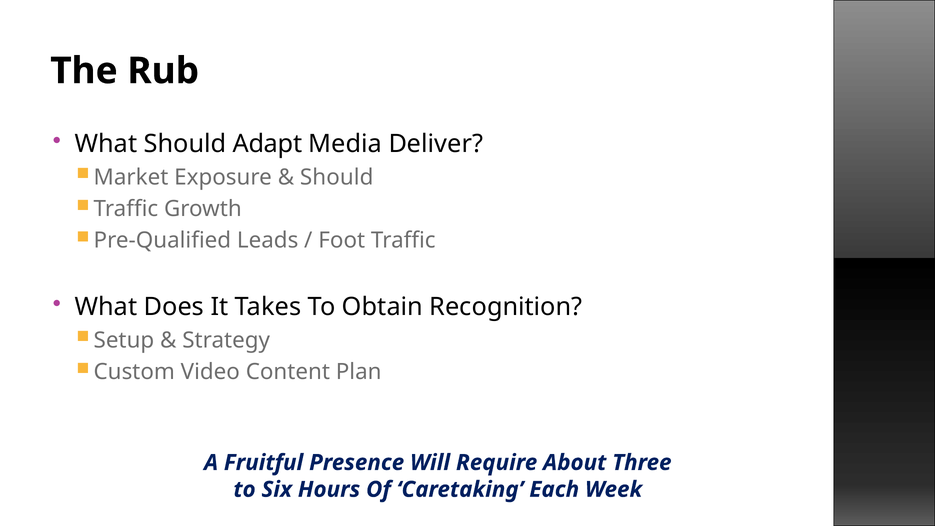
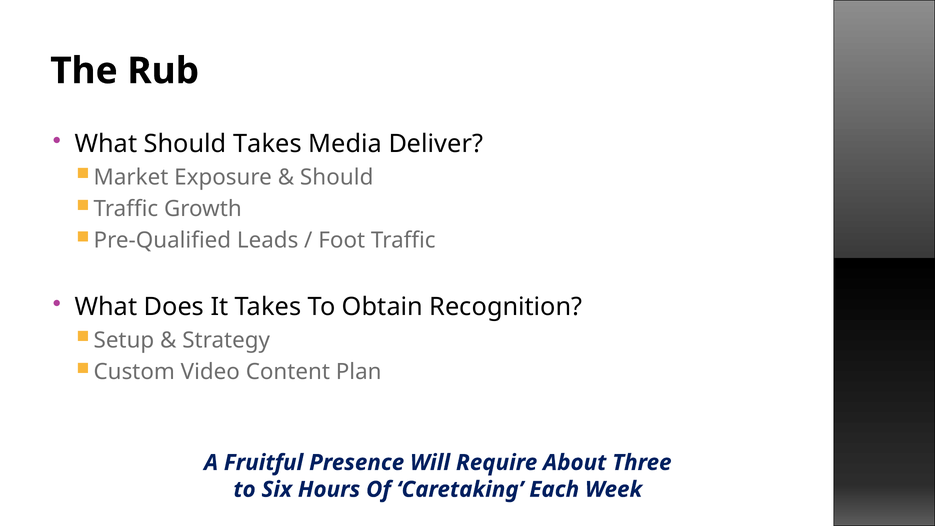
Should Adapt: Adapt -> Takes (267, 144)
